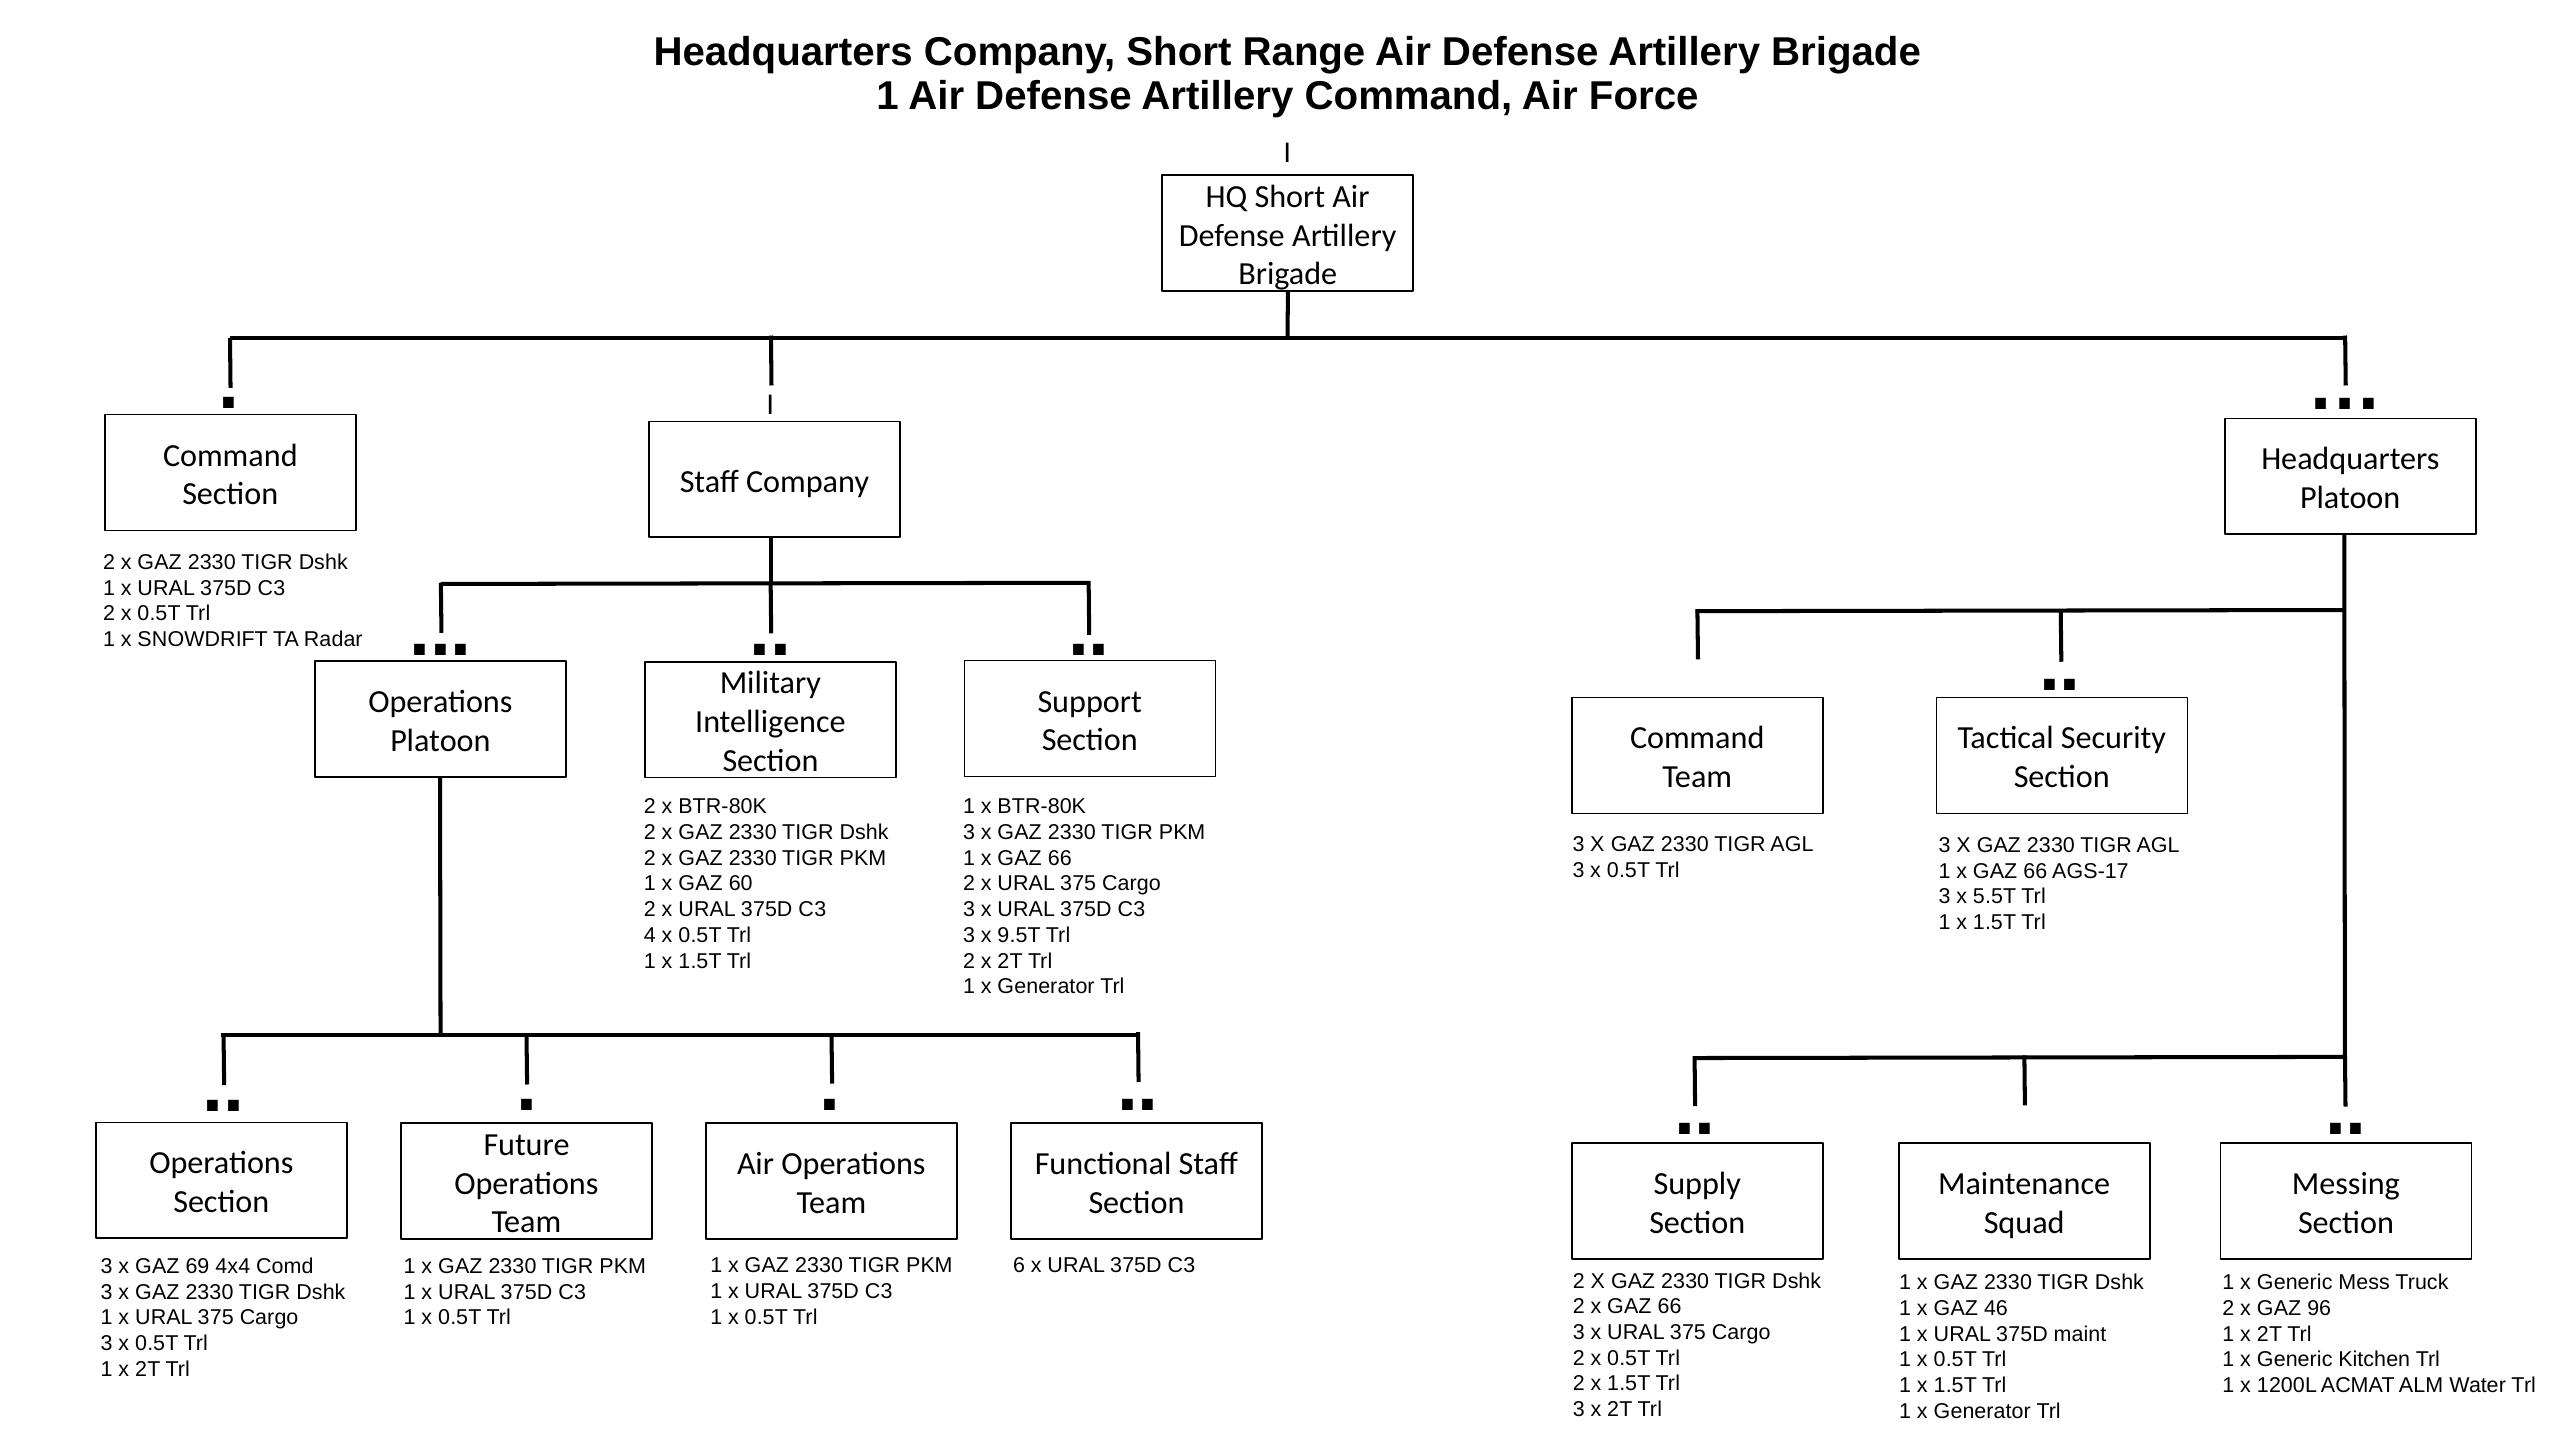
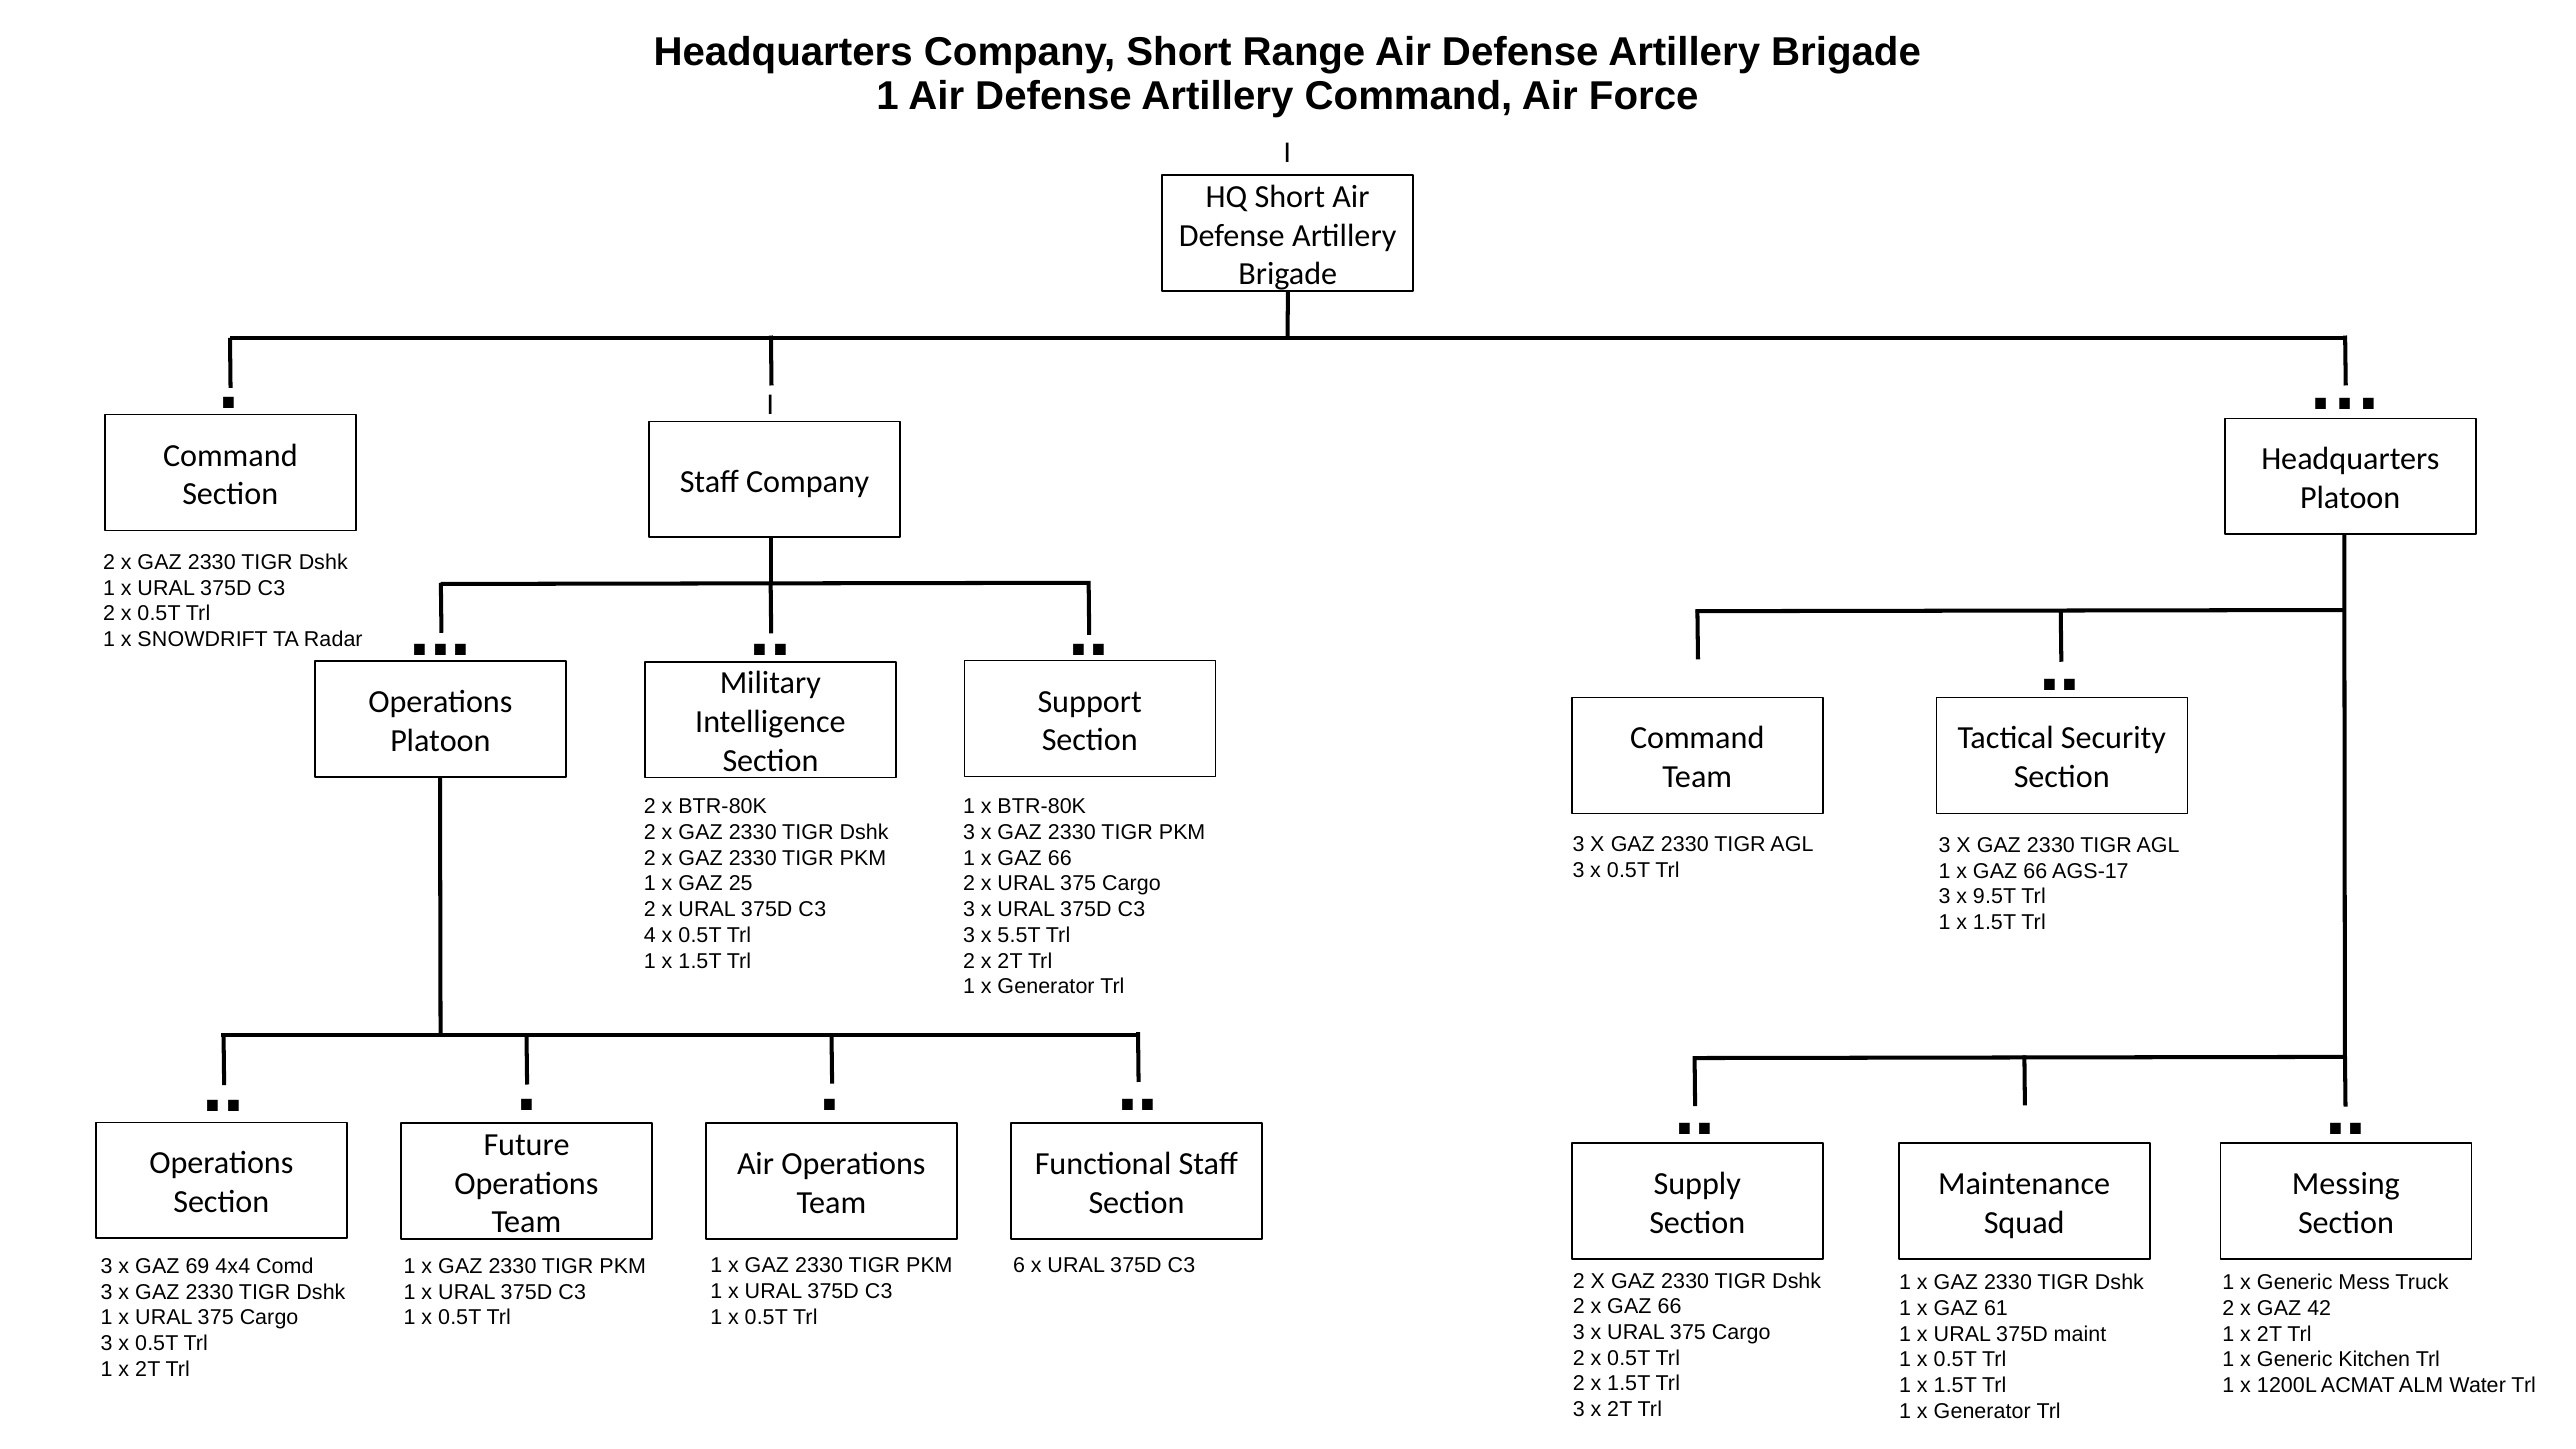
60: 60 -> 25 (741, 884)
5.5T: 5.5T -> 9.5T (1995, 897)
9.5T: 9.5T -> 5.5T (1019, 935)
46: 46 -> 61 (1996, 1308)
96: 96 -> 42 (2319, 1308)
